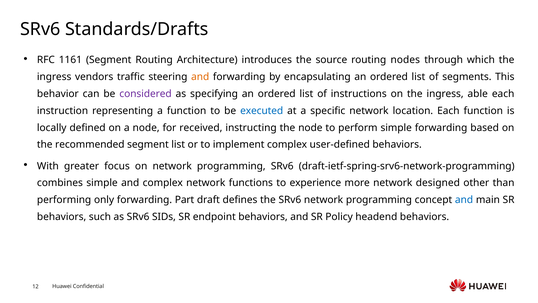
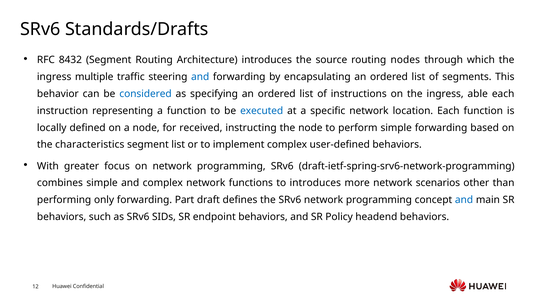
1161: 1161 -> 8432 (70, 60)
vendors: vendors -> multiple (94, 77)
and colour: orange -> blue (200, 77)
considered colour: purple -> blue (146, 94)
recommended: recommended -> characteristics (90, 144)
to experience: experience -> introduces (315, 183)
designed: designed -> scenarios (438, 183)
